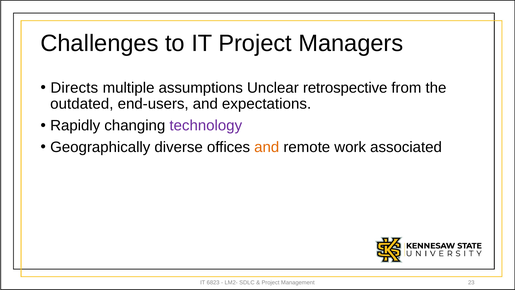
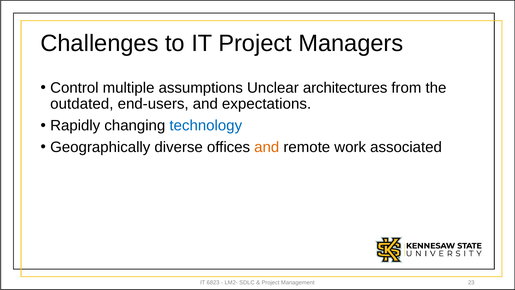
Directs: Directs -> Control (74, 88)
retrospective: retrospective -> architectures (345, 88)
technology colour: purple -> blue (206, 126)
